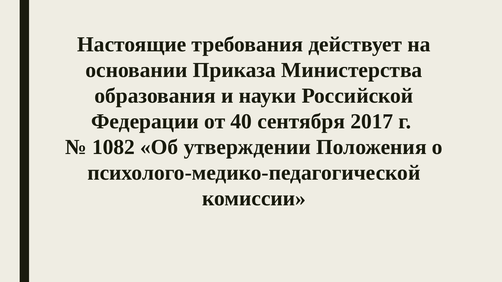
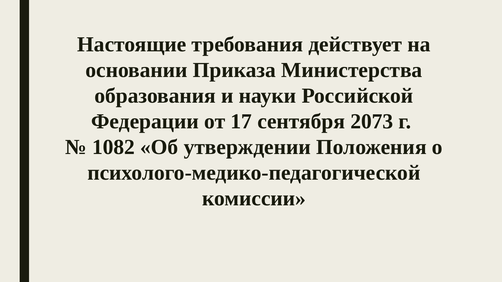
40: 40 -> 17 (241, 122)
2017: 2017 -> 2073 (372, 122)
